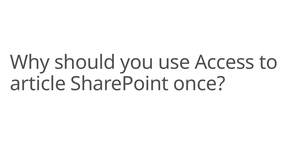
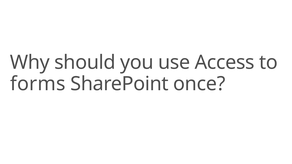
article: article -> forms (38, 84)
